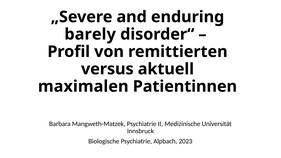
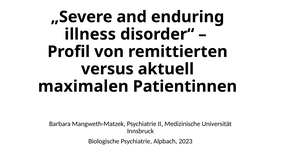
barely: barely -> illness (90, 34)
